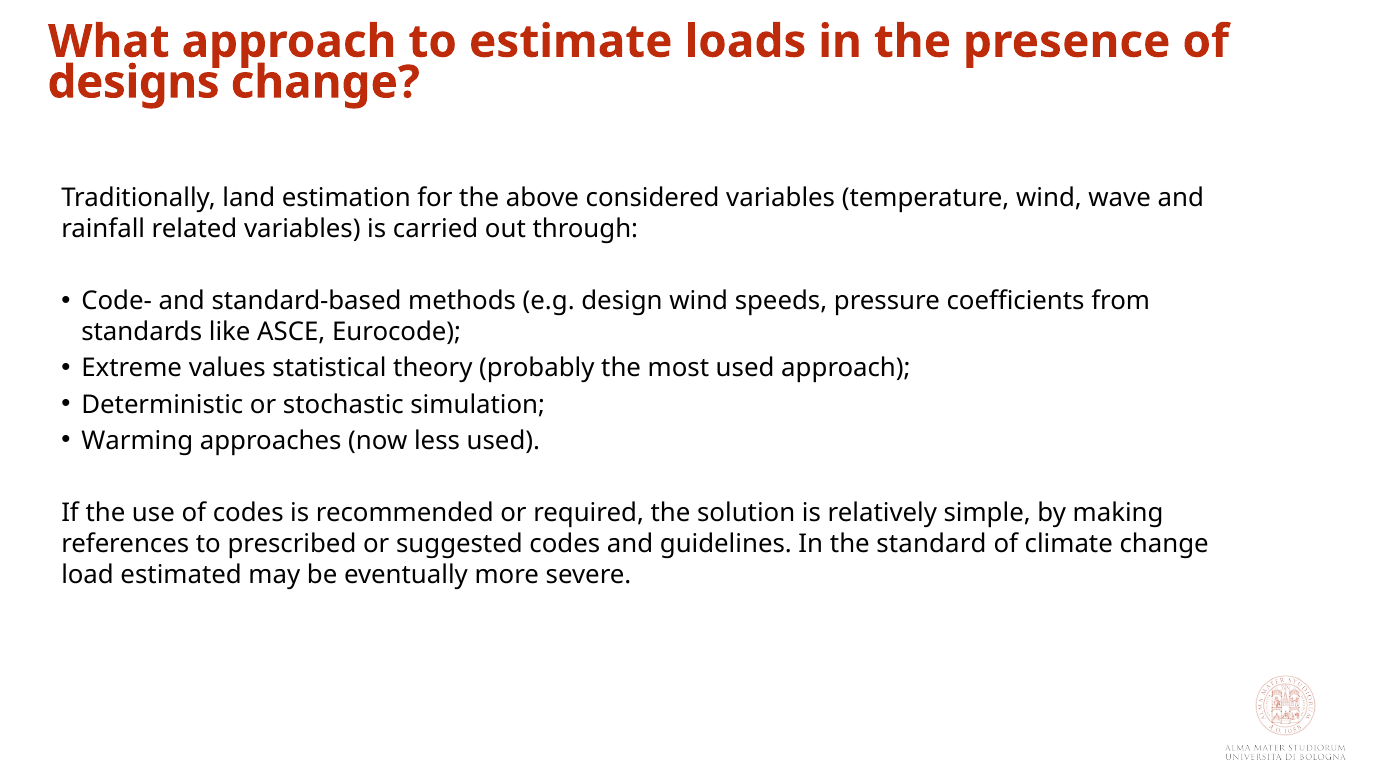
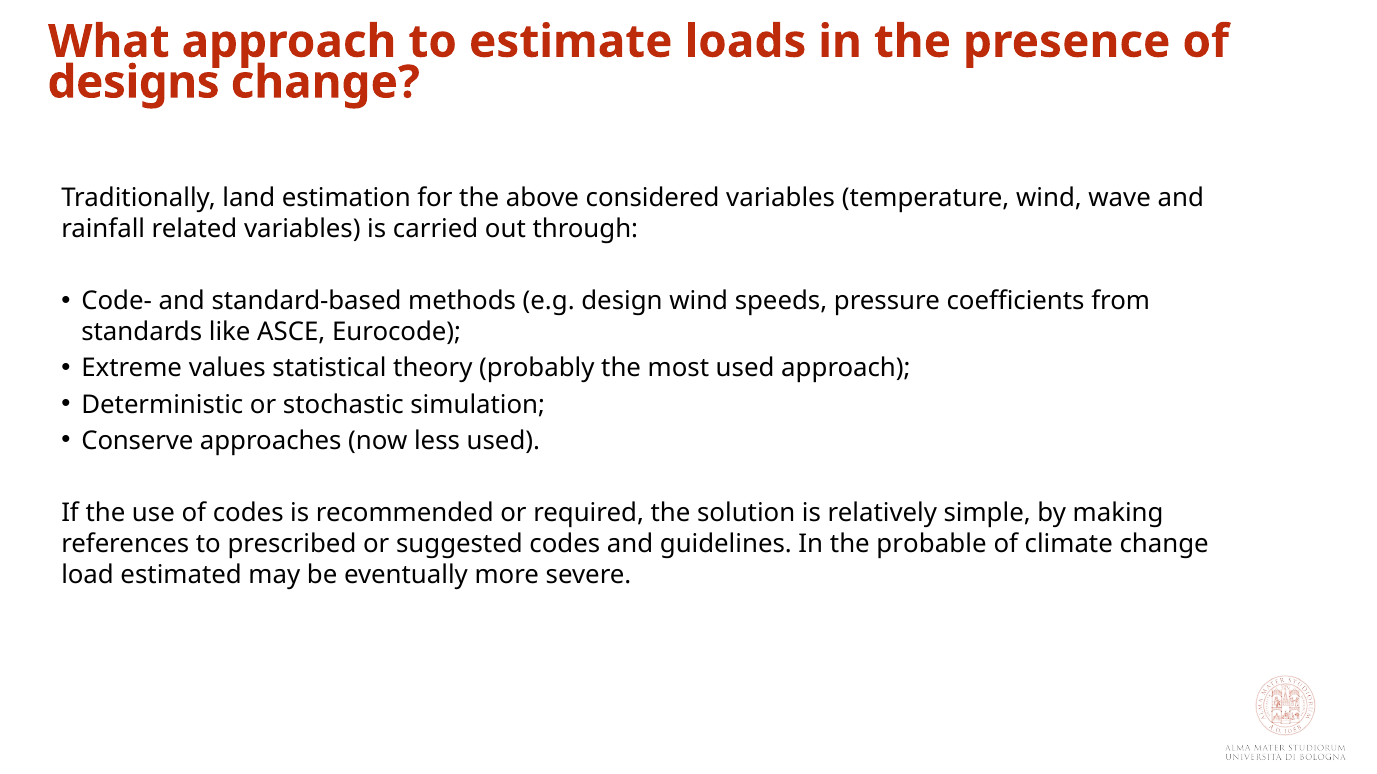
Warming: Warming -> Conserve (137, 441)
standard: standard -> probable (932, 544)
